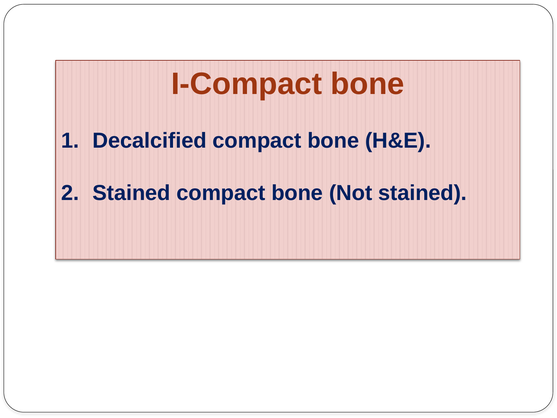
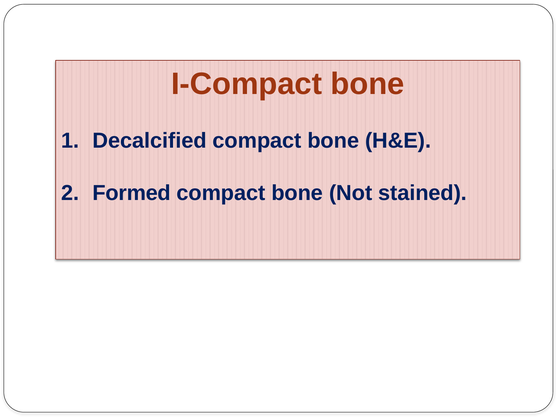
Stained: Stained -> Formed (132, 193)
